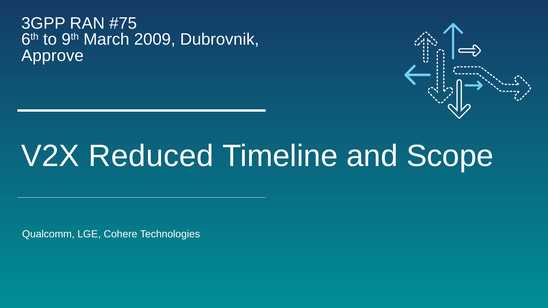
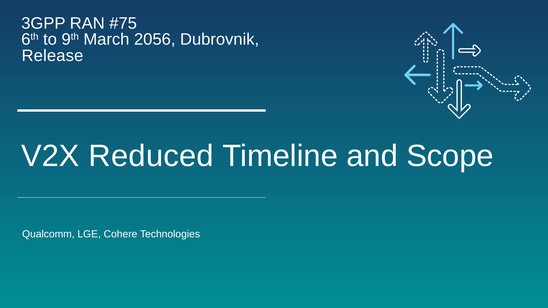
2009: 2009 -> 2056 (155, 40)
Approve: Approve -> Release (52, 56)
